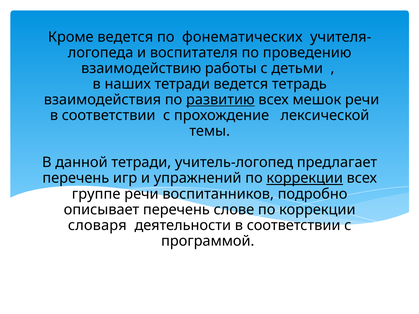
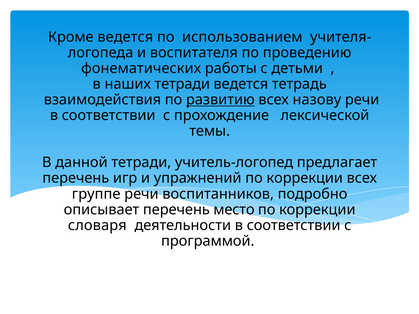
фонематических: фонематических -> использованием (242, 37)
взаимодействию: взаимодействию -> фонематических (141, 68)
мешок: мешок -> назову (317, 100)
коррекции underline: present -> none (305, 178)
слове: слове -> место (234, 210)
